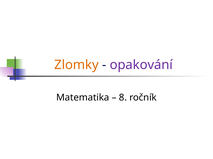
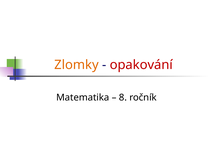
opakování colour: purple -> red (141, 65)
